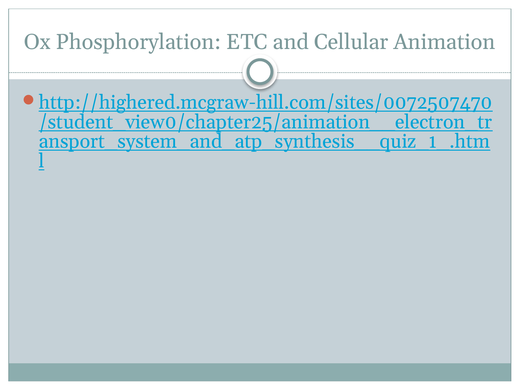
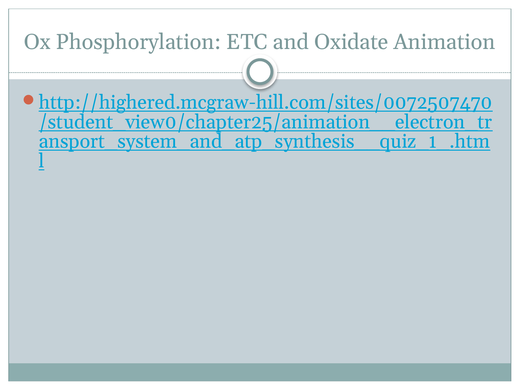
Cellular: Cellular -> Oxidate (351, 42)
